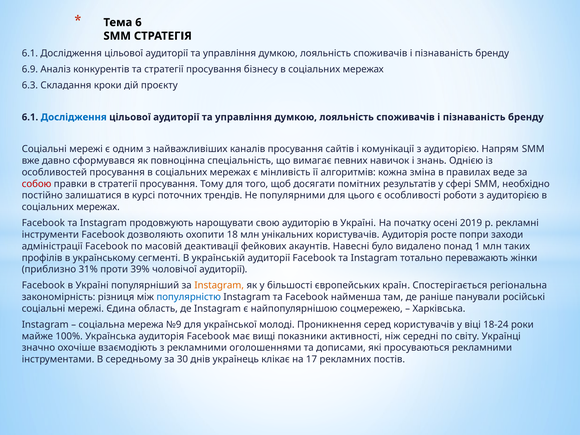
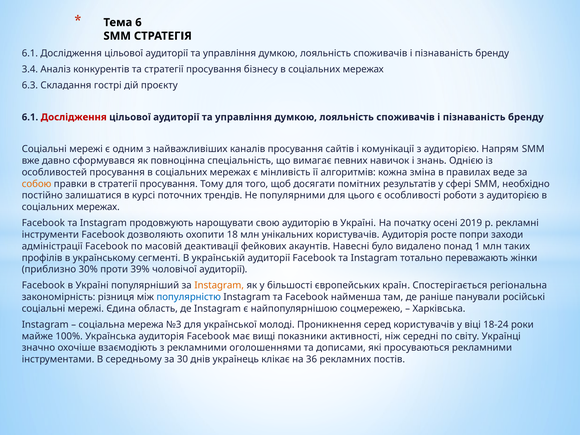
6.9: 6.9 -> 3.4 (30, 69)
кроки: кроки -> гострі (108, 85)
Дослідження colour: blue -> red (74, 117)
собою colour: red -> orange (37, 184)
31%: 31% -> 30% (88, 269)
№9: №9 -> №3 (174, 325)
17: 17 -> 36 (312, 359)
